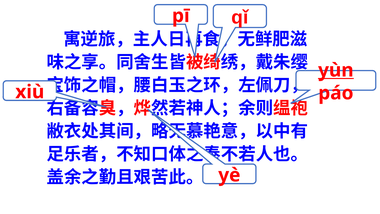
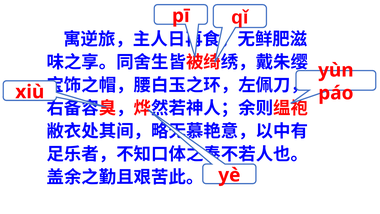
yùn underline: present -> none (336, 70)
